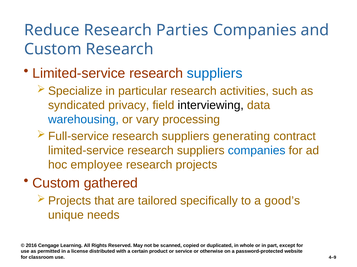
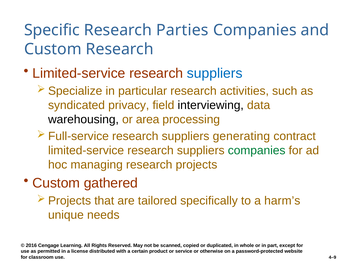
Reduce: Reduce -> Specific (52, 30)
warehousing colour: blue -> black (83, 120)
vary: vary -> area (148, 120)
companies colour: blue -> green (257, 151)
employee: employee -> managing (97, 165)
good’s: good’s -> harm’s (282, 201)
